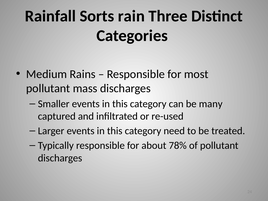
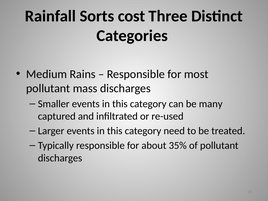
rain: rain -> cost (131, 16)
78%: 78% -> 35% (178, 145)
